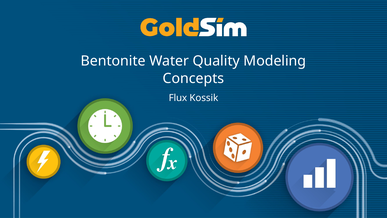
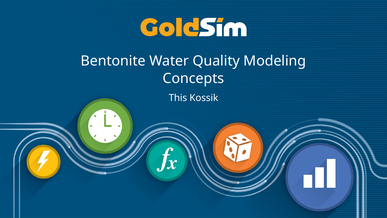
Flux: Flux -> This (178, 98)
